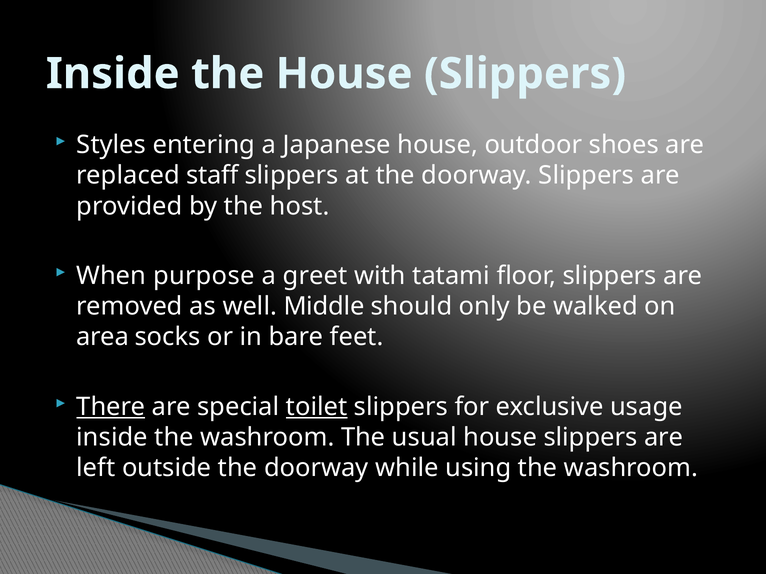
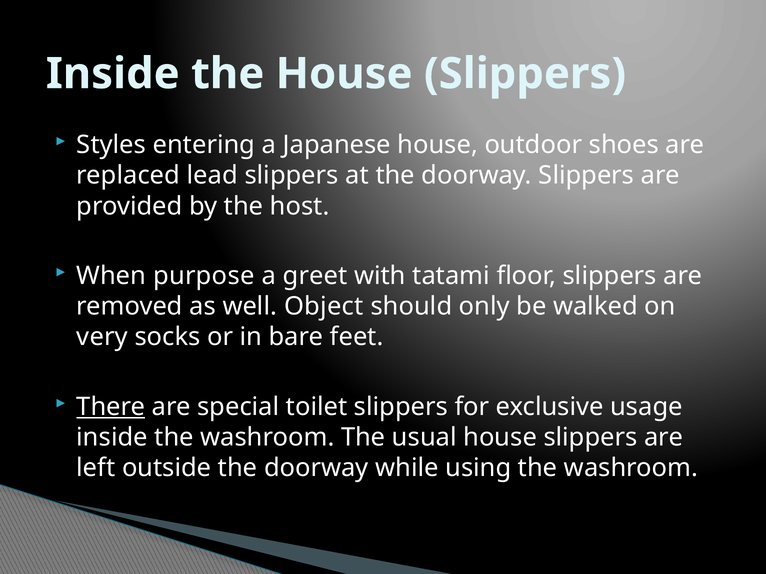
staff: staff -> lead (212, 176)
Middle: Middle -> Object (324, 307)
area: area -> very (102, 337)
toilet underline: present -> none (317, 407)
